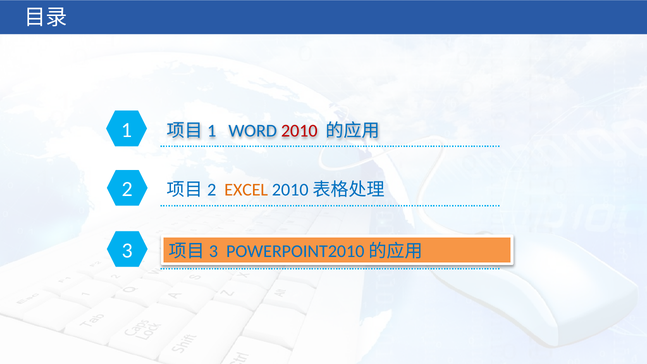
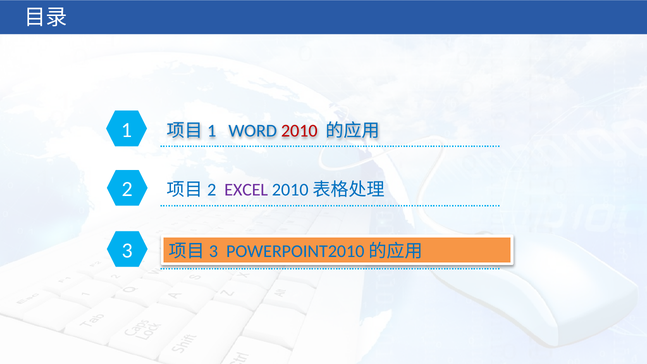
EXCEL colour: orange -> purple (246, 190)
